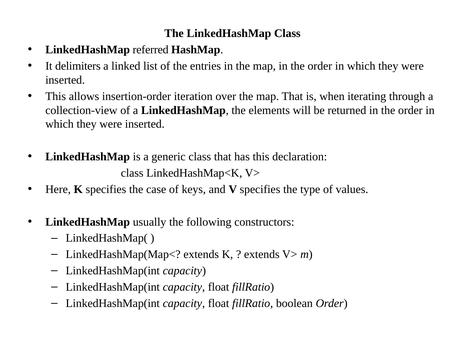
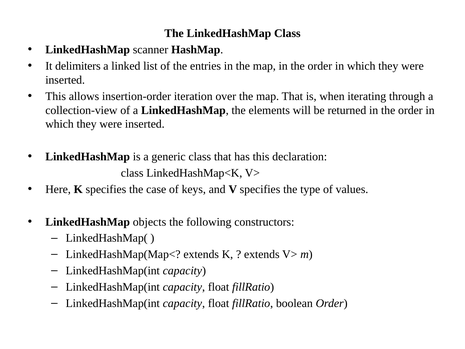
referred: referred -> scanner (151, 50)
usually: usually -> objects (150, 222)
